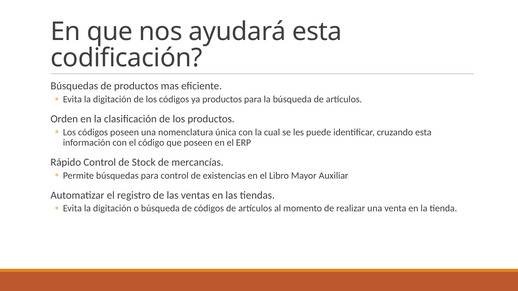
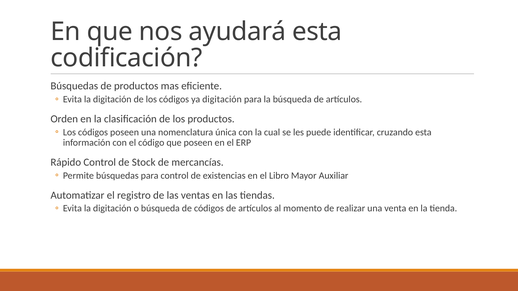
ya productos: productos -> digitación (222, 99)
